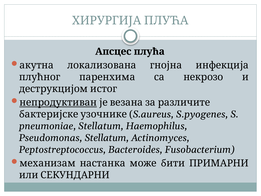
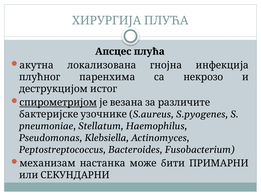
непродуктиван: непродуктиван -> спирометријом (58, 102)
Pseudomonas Stellatum: Stellatum -> Klebsiella (107, 138)
